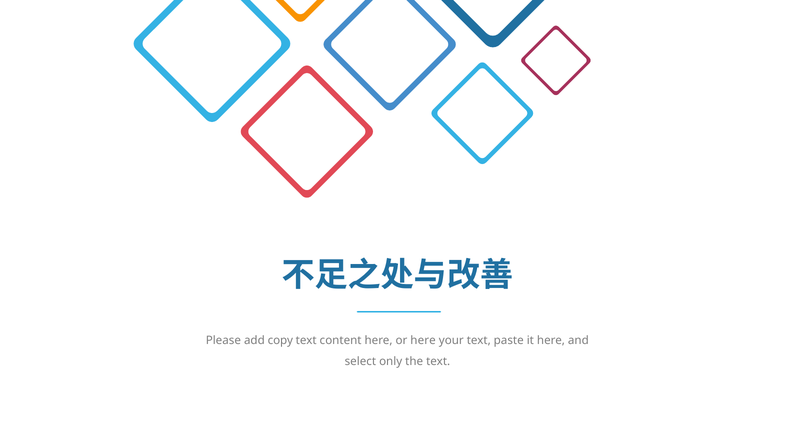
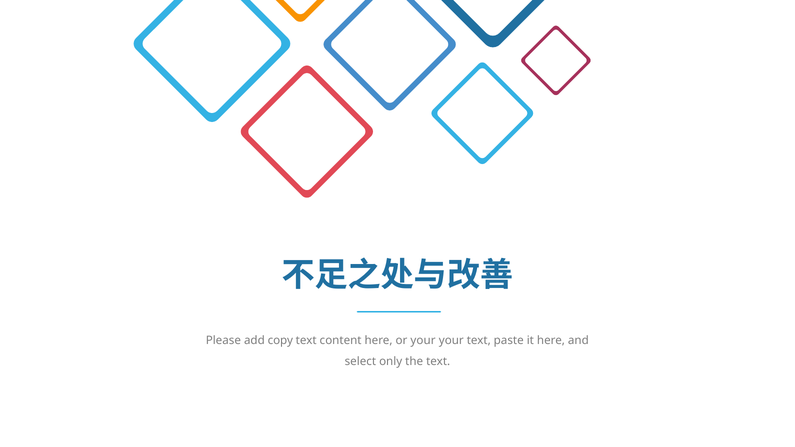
or here: here -> your (423, 341)
